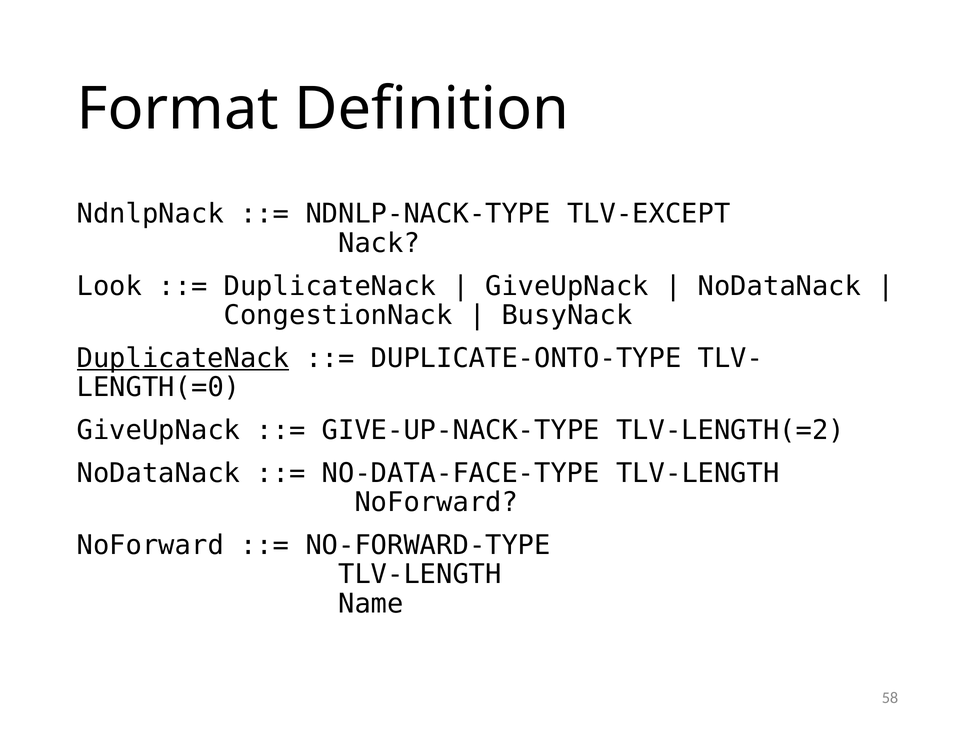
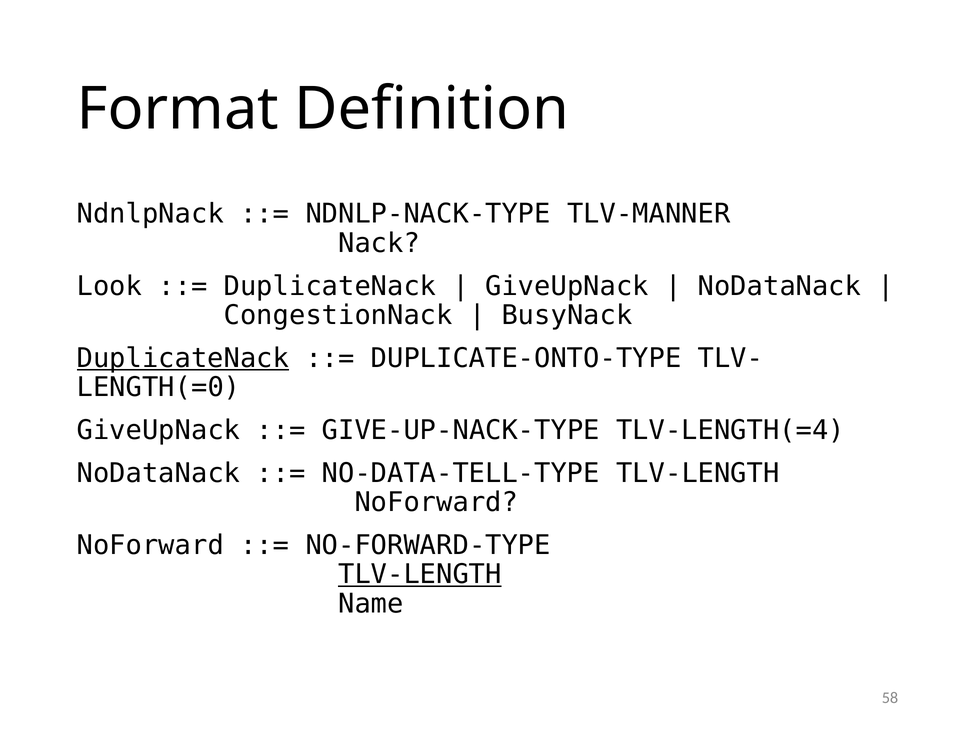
TLV-EXCEPT: TLV-EXCEPT -> TLV-MANNER (649, 214)
TLV-LENGTH(=2: TLV-LENGTH(=2 -> TLV-LENGTH(=4 (730, 430)
NO-DATA-FACE-TYPE: NO-DATA-FACE-TYPE -> NO-DATA-TELL-TYPE (461, 473)
TLV-LENGTH underline: none -> present (420, 575)
